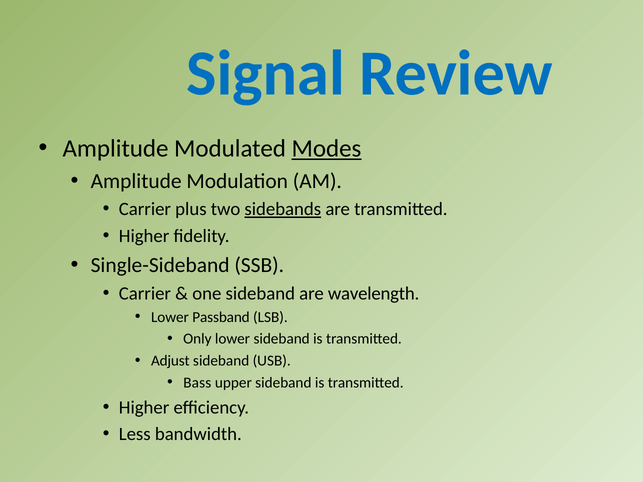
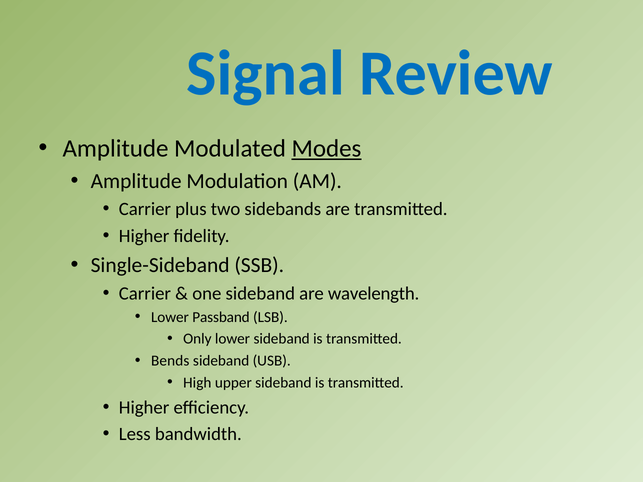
sidebands underline: present -> none (283, 209)
Adjust: Adjust -> Bends (170, 361)
Bass: Bass -> High (197, 383)
